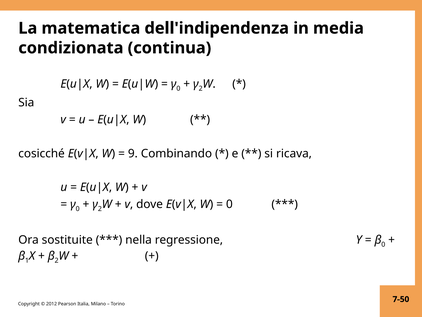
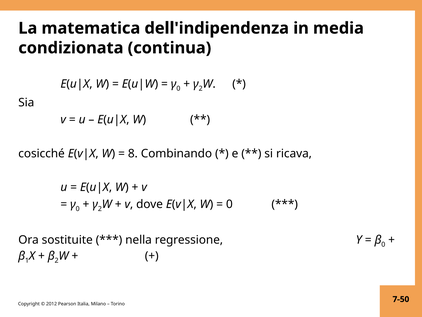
9: 9 -> 8 (133, 153)
